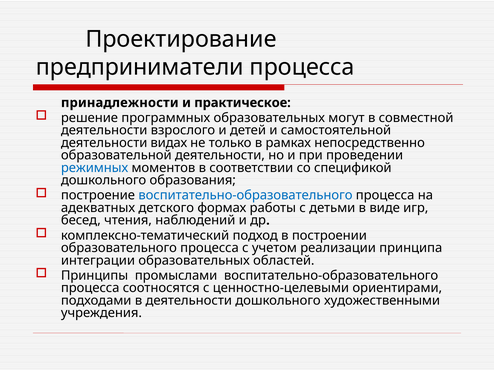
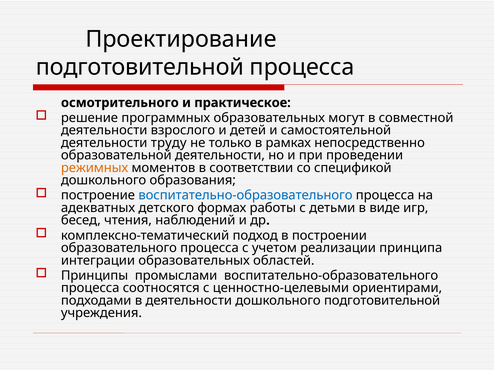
предприниматели: предприниматели -> подготовительной (140, 67)
принадлежности: принадлежности -> осмотрительного (120, 103)
видах: видах -> труду (169, 143)
режимных colour: blue -> orange (95, 168)
дошкольного художественными: художественными -> подготовительной (382, 301)
